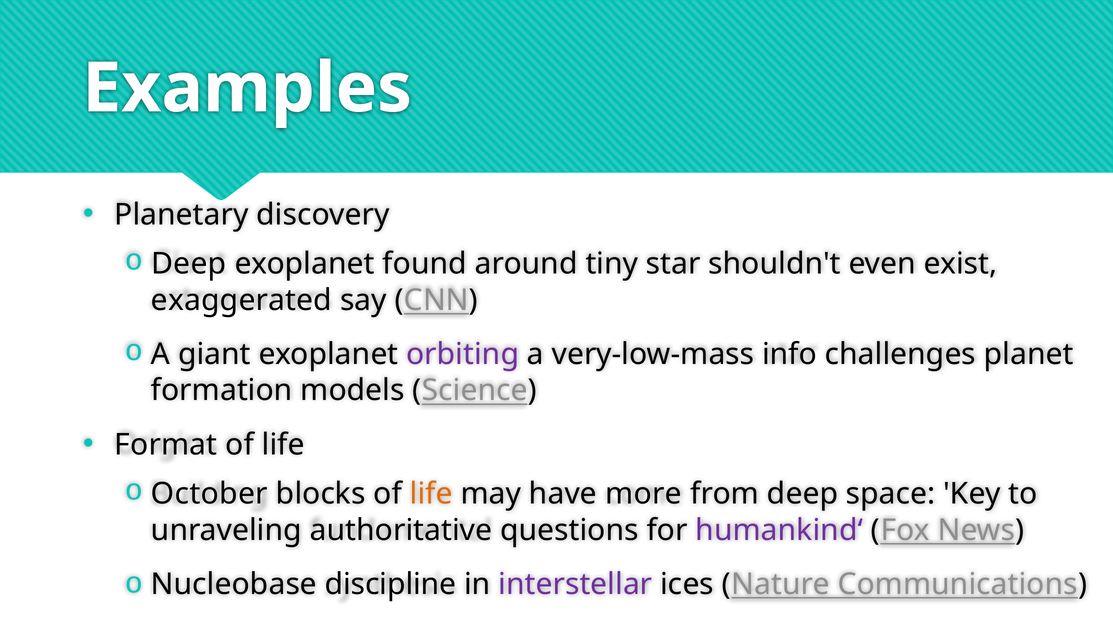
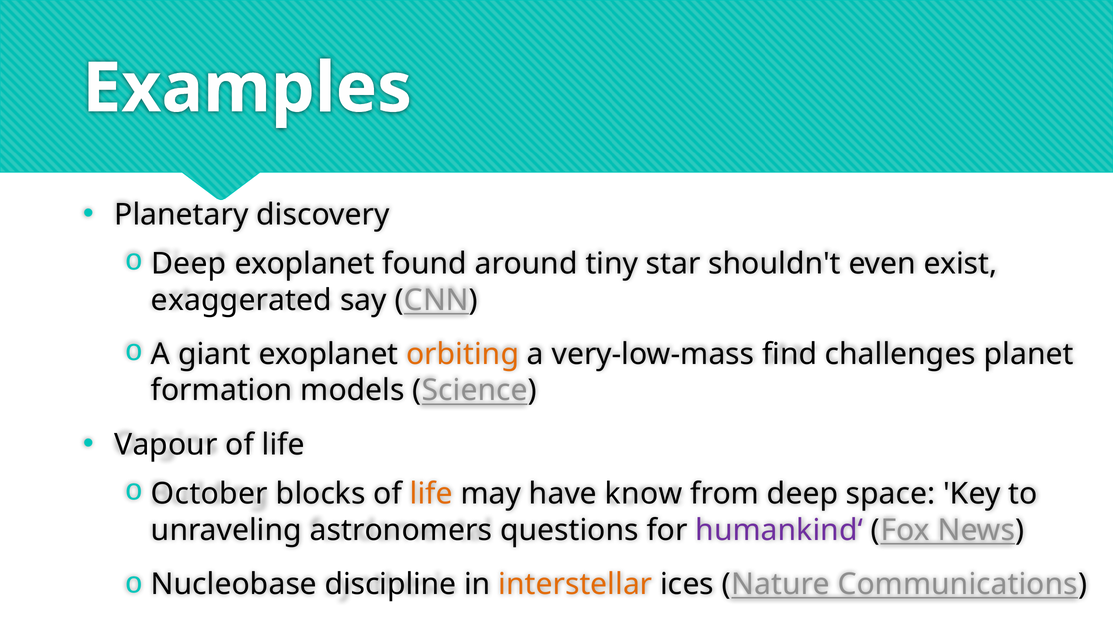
orbiting colour: purple -> orange (463, 354)
info: info -> find (790, 354)
Format: Format -> Vapour (166, 445)
more: more -> know (643, 494)
authoritative: authoritative -> astronomers (401, 530)
interstellar colour: purple -> orange (575, 584)
